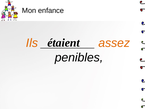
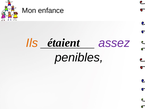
assez colour: orange -> purple (114, 43)
